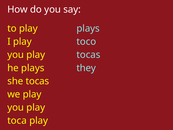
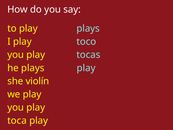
plays they: they -> play (86, 68)
she tocas: tocas -> violín (37, 81)
